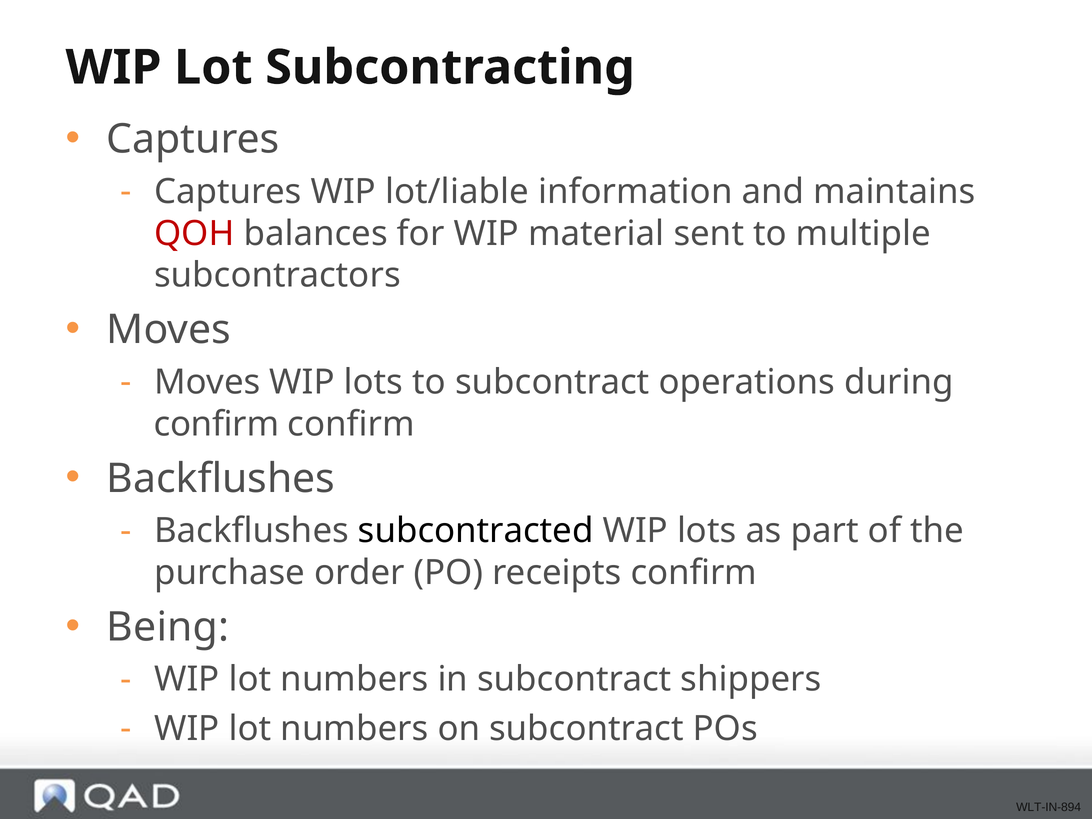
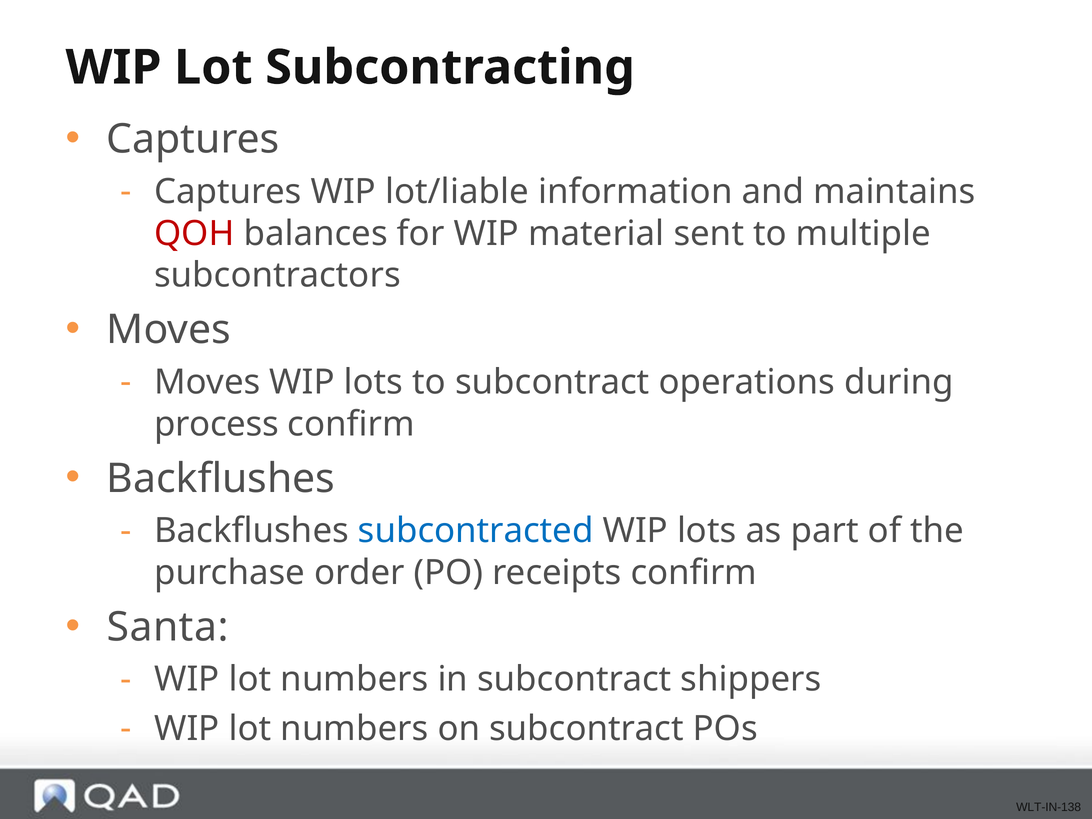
confirm: confirm -> process (216, 424)
subcontracted colour: black -> blue (476, 531)
Being: Being -> Santa (168, 627)
WLT-IN-894: WLT-IN-894 -> WLT-IN-138 (1049, 807)
